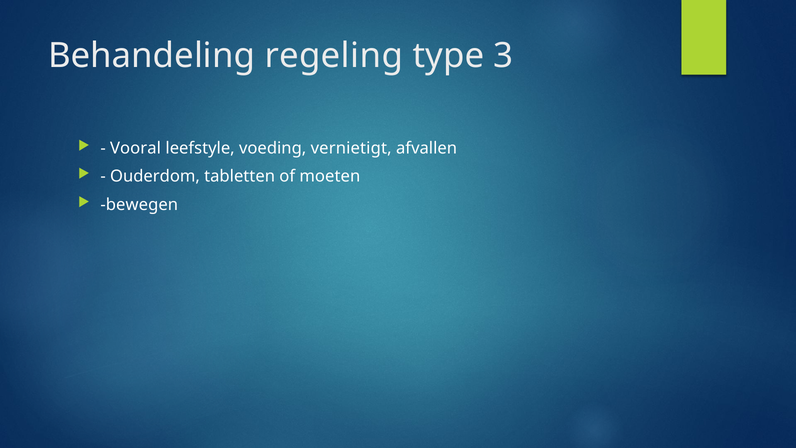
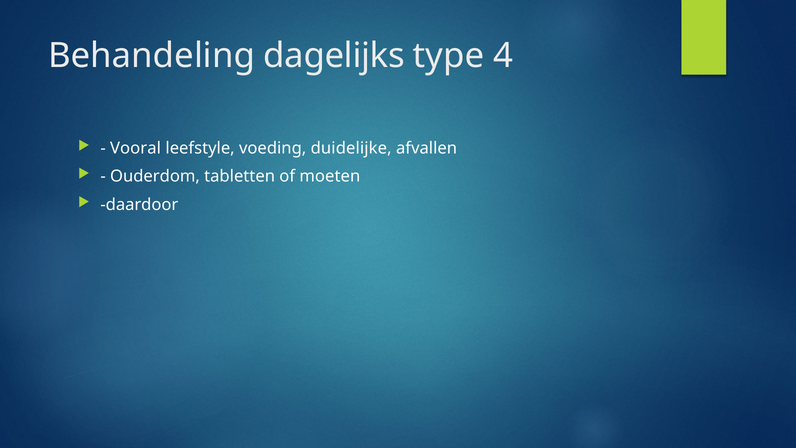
regeling: regeling -> dagelijks (334, 56)
3: 3 -> 4 (503, 56)
vernietigt: vernietigt -> duidelijke (351, 148)
bewegen: bewegen -> daardoor (139, 205)
